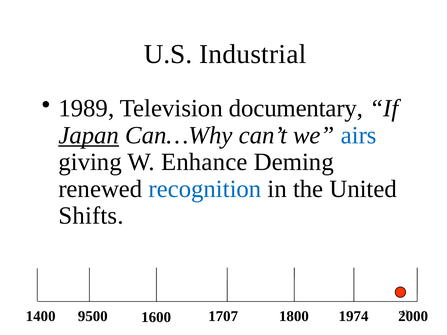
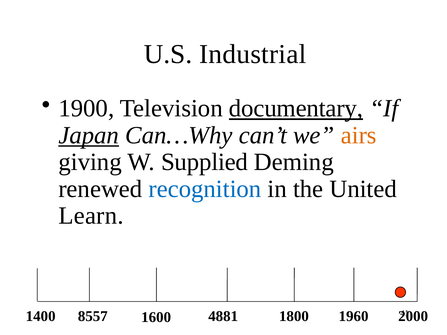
1989: 1989 -> 1900 (86, 109)
documentary underline: none -> present (296, 109)
airs colour: blue -> orange (359, 135)
Enhance: Enhance -> Supplied (204, 162)
Shifts: Shifts -> Learn (91, 216)
9500: 9500 -> 8557 (93, 317)
1707: 1707 -> 4881 (223, 317)
1974: 1974 -> 1960 (354, 317)
